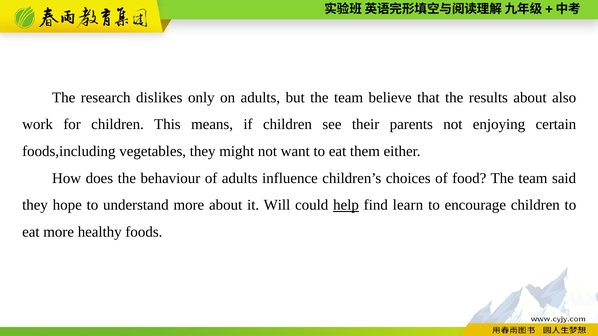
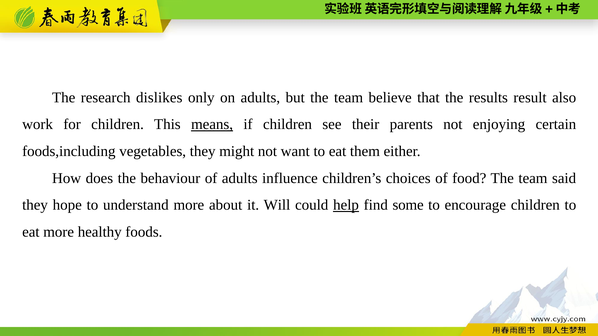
results about: about -> result (530, 98)
means underline: none -> present (212, 125)
learn: learn -> some (408, 205)
